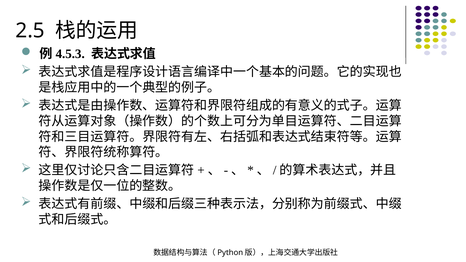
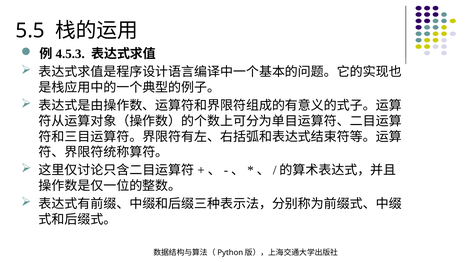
2.5: 2.5 -> 5.5 (30, 31)
